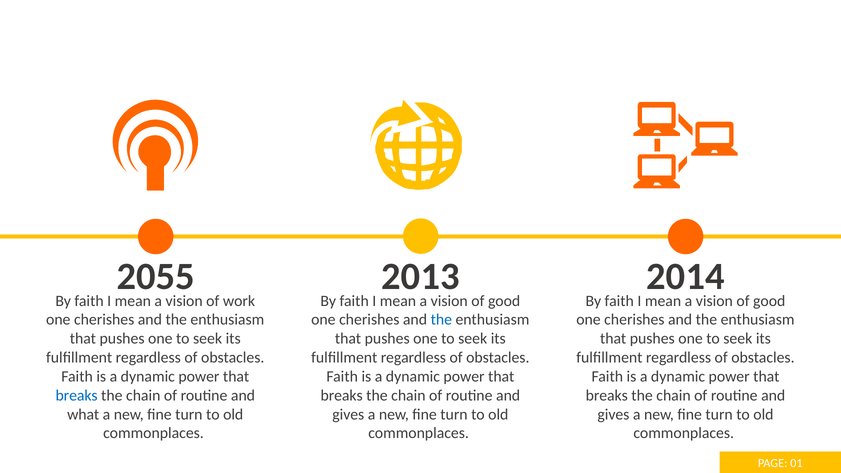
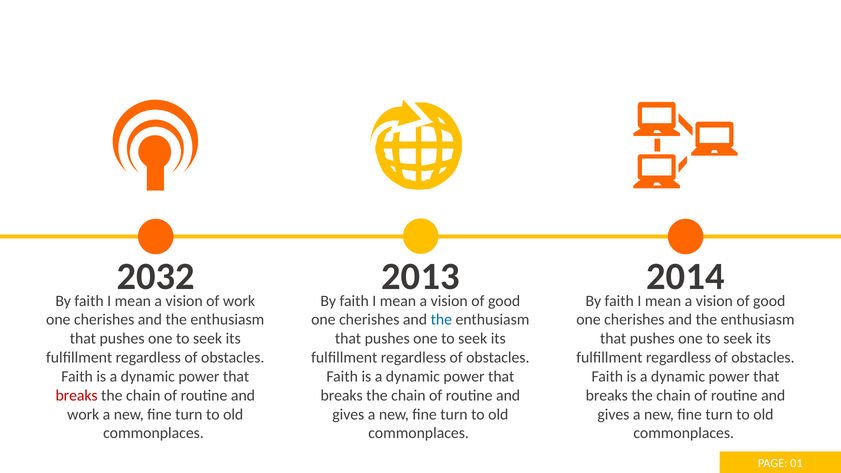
2055: 2055 -> 2032 (156, 276)
breaks colour: blue -> red (77, 395)
what: what -> work (83, 414)
